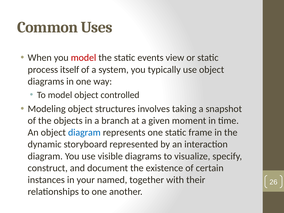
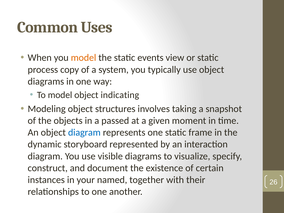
model colour: red -> orange (84, 58)
itself: itself -> copy (70, 70)
controlled: controlled -> indicating (120, 95)
branch: branch -> passed (115, 121)
